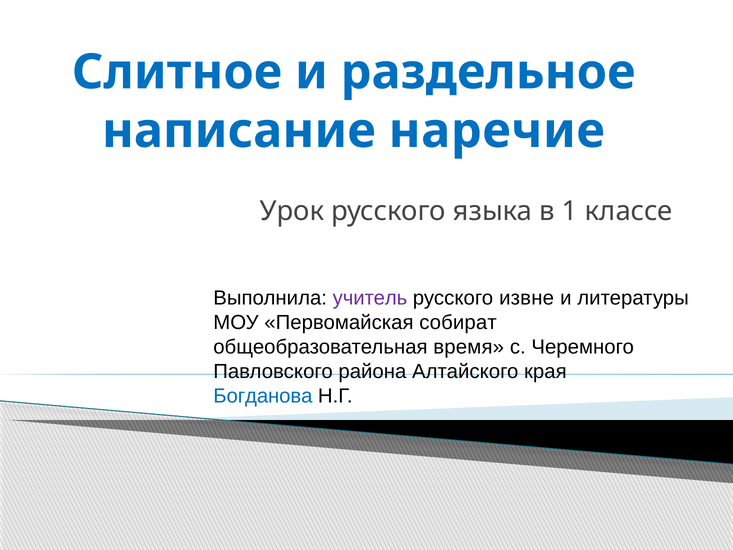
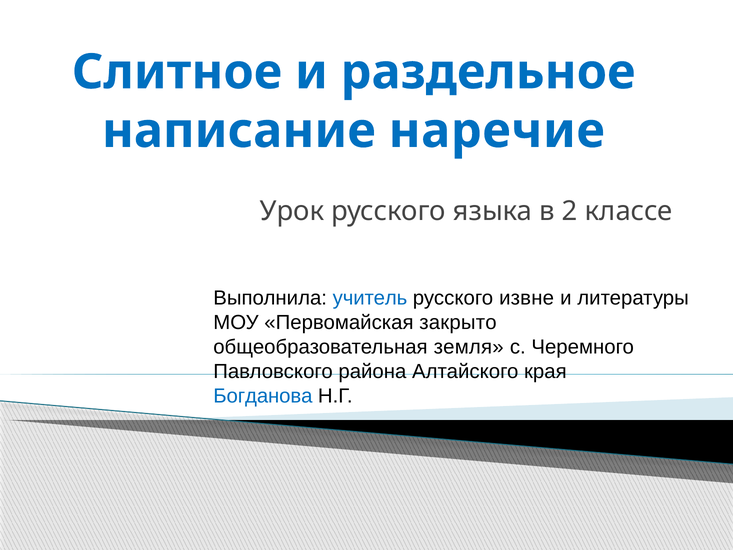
1: 1 -> 2 (570, 211)
учитель colour: purple -> blue (370, 298)
собират: собират -> закрыто (458, 322)
время: время -> земля (469, 347)
